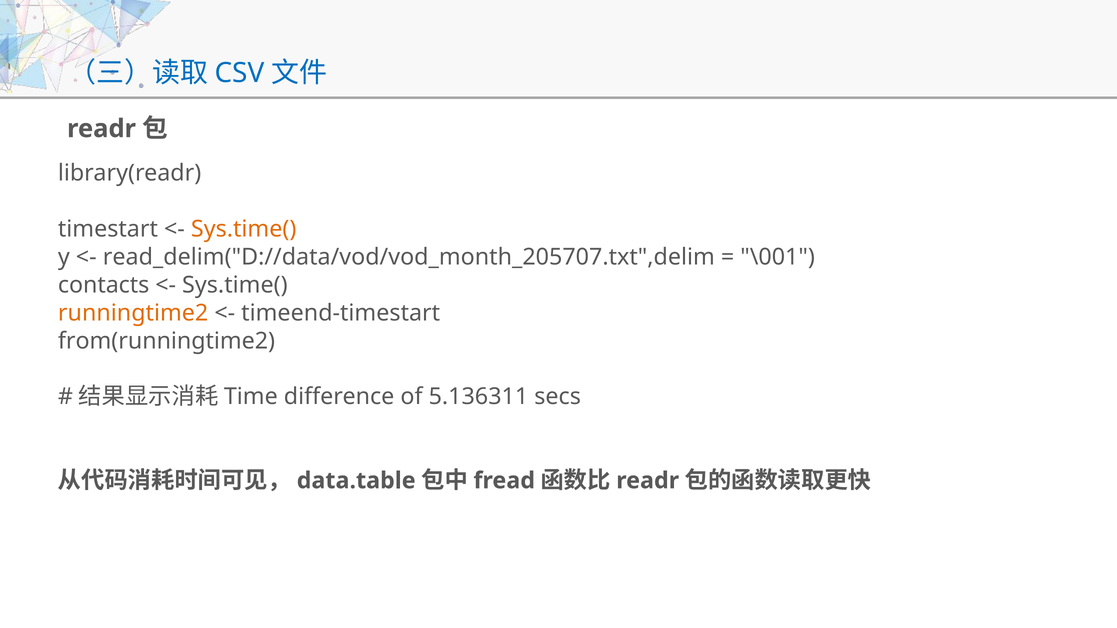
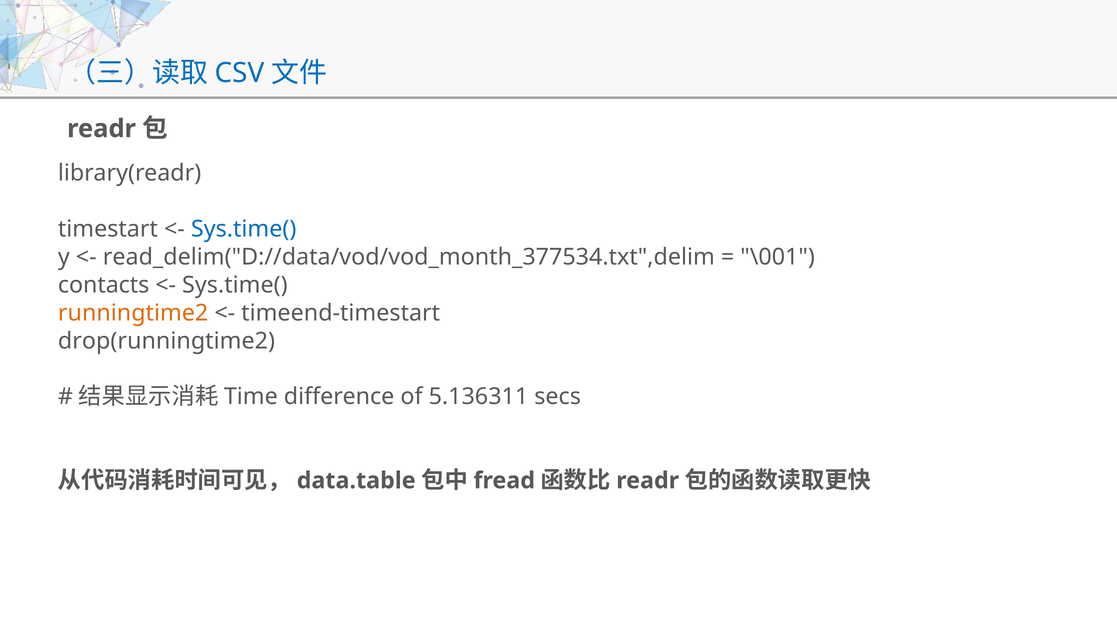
Sys.time( colour: orange -> blue (244, 229)
read_delim("D://data/vod/vod_month_205707.txt",delim: read_delim("D://data/vod/vod_month_205707.txt",delim -> read_delim("D://data/vod/vod_month_377534.txt",delim (409, 257)
from(runningtime2: from(runningtime2 -> drop(runningtime2 (167, 341)
